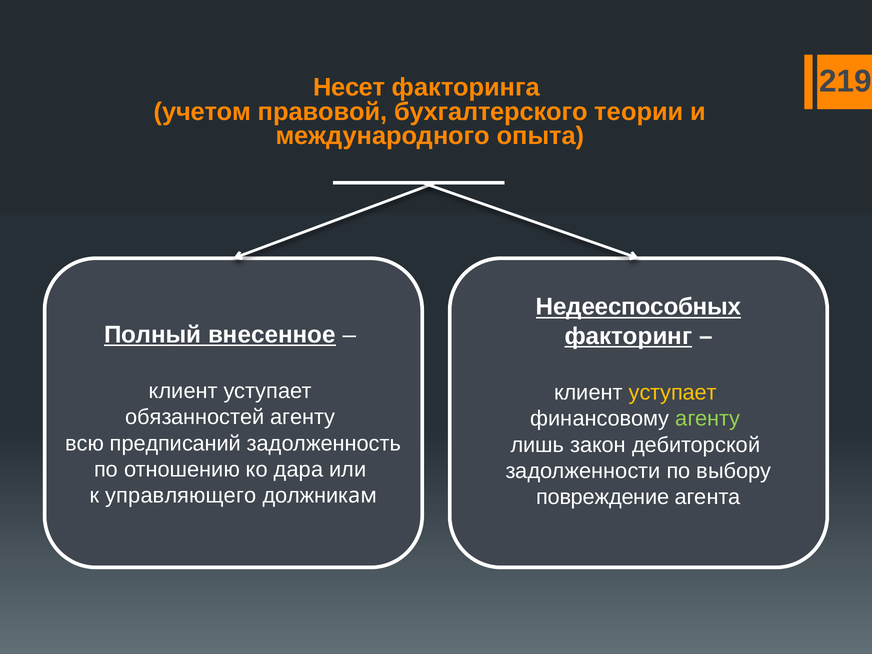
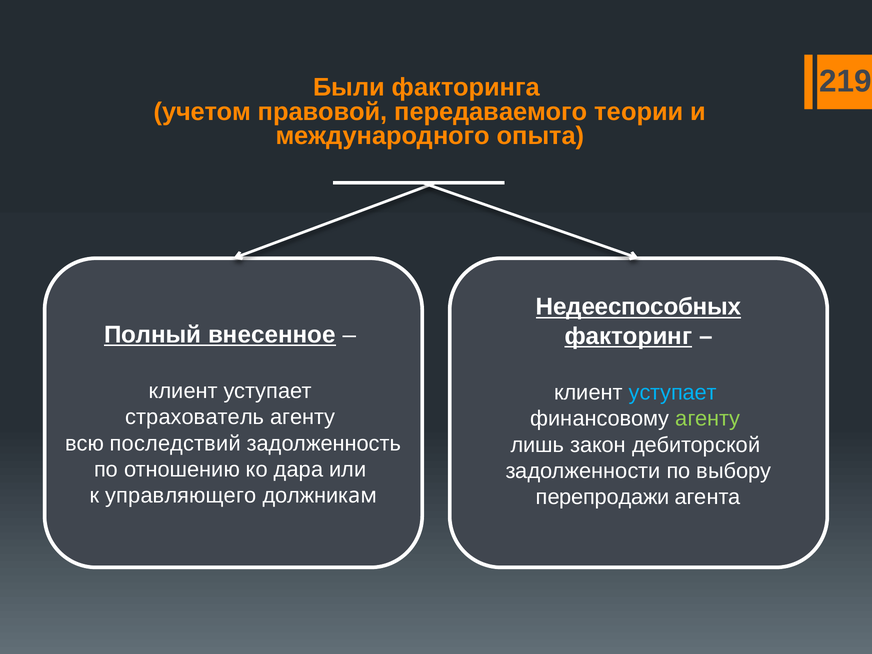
Несет: Несет -> Были (349, 87)
бухгалтерского: бухгалтерского -> передаваемого (491, 112)
уступает colour: yellow -> light blue (673, 393)
обязанностей: обязанностей -> страхователь (195, 417)
предписаний: предписаний -> последствий (175, 443)
повреждение: повреждение -> перепродажи (603, 497)
